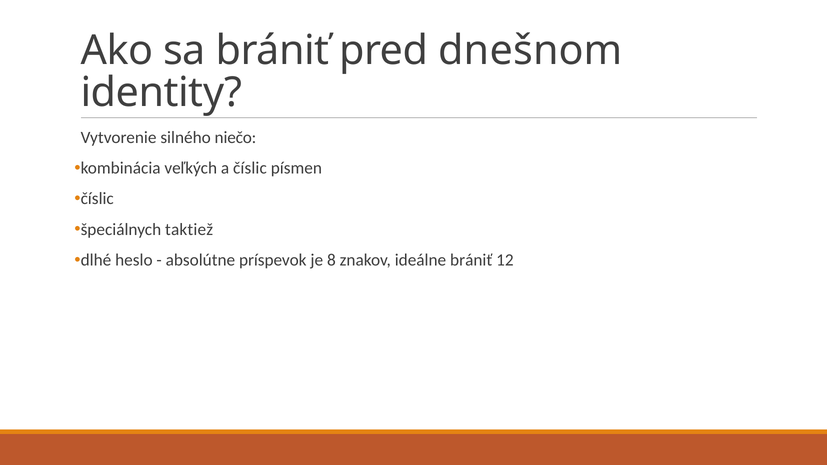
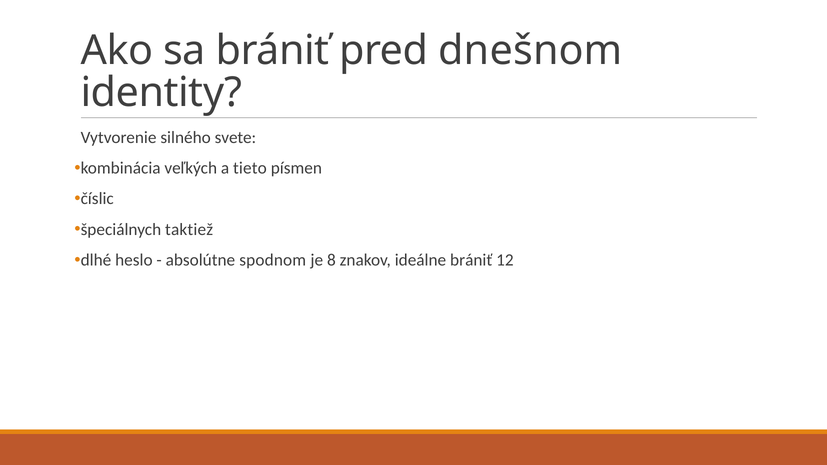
niečo: niečo -> svete (235, 138)
a číslic: číslic -> tieto (250, 168)
príspevok: príspevok -> spodnom (273, 260)
